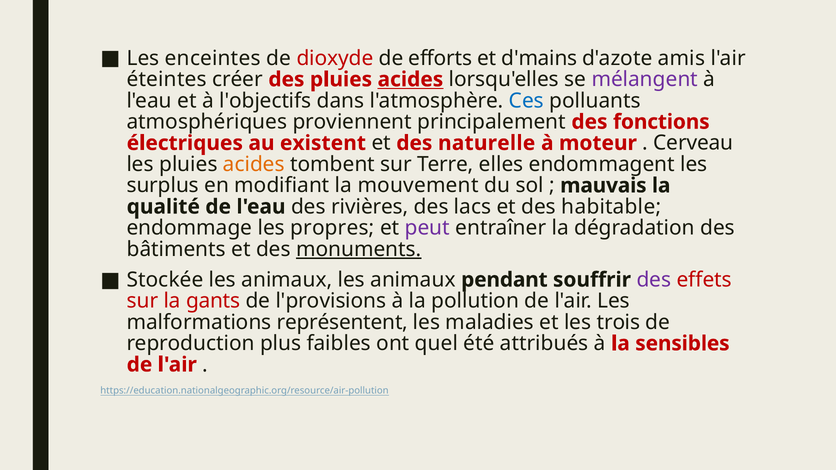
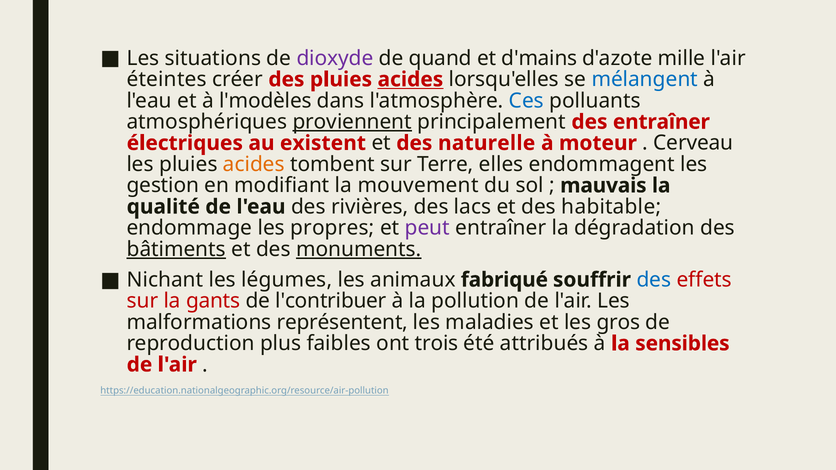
enceintes: enceintes -> situations (213, 58)
dioxyde colour: red -> purple (335, 58)
efforts: efforts -> quand (440, 58)
amis: amis -> mille (682, 58)
mélangent colour: purple -> blue (645, 79)
l'objectifs: l'objectifs -> l'modèles (265, 101)
proviennent underline: none -> present (352, 122)
des fonctions: fonctions -> entraîner (661, 122)
surplus: surplus -> gestion (163, 186)
bâtiments underline: none -> present (176, 249)
Stockée: Stockée -> Nichant (165, 280)
animaux: animaux -> légumes (287, 280)
pendant: pendant -> fabriqué (504, 280)
des colour: purple -> blue (654, 280)
l'provisions: l'provisions -> l'contribuer (331, 301)
trois: trois -> gros (618, 322)
quel: quel -> trois (437, 344)
